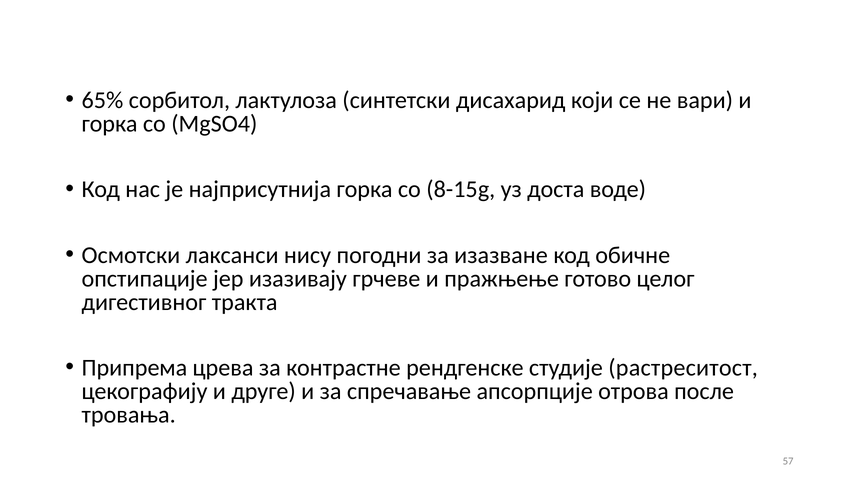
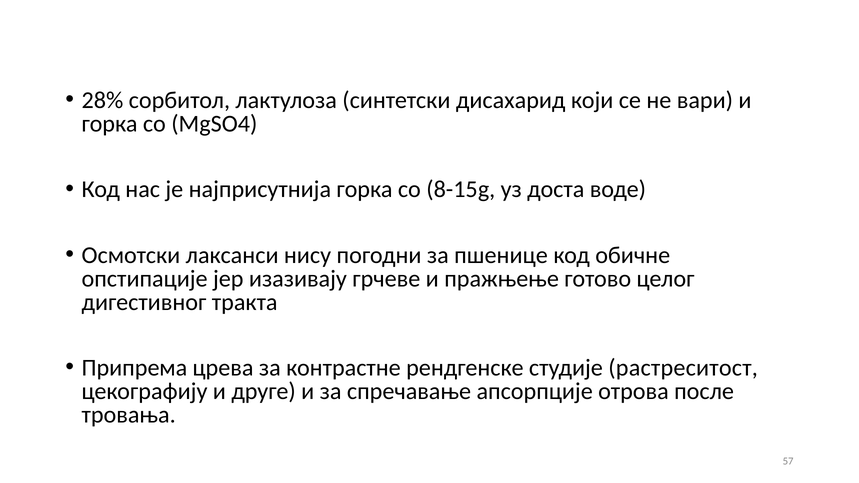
65%: 65% -> 28% (102, 100)
изазване: изазване -> пшенице (501, 255)
